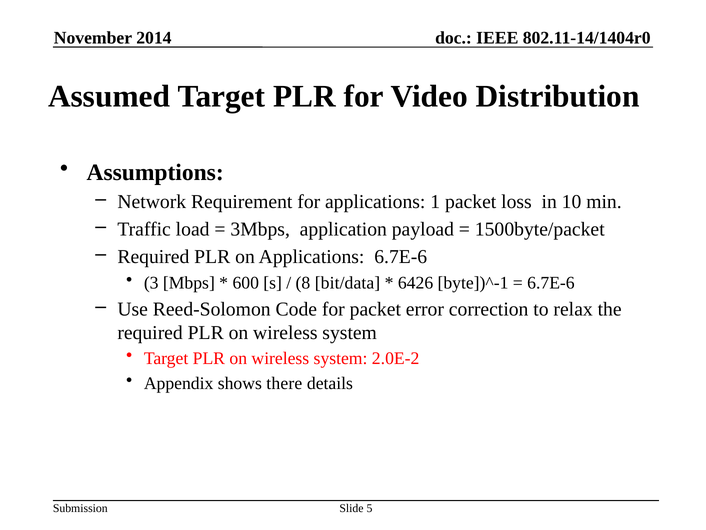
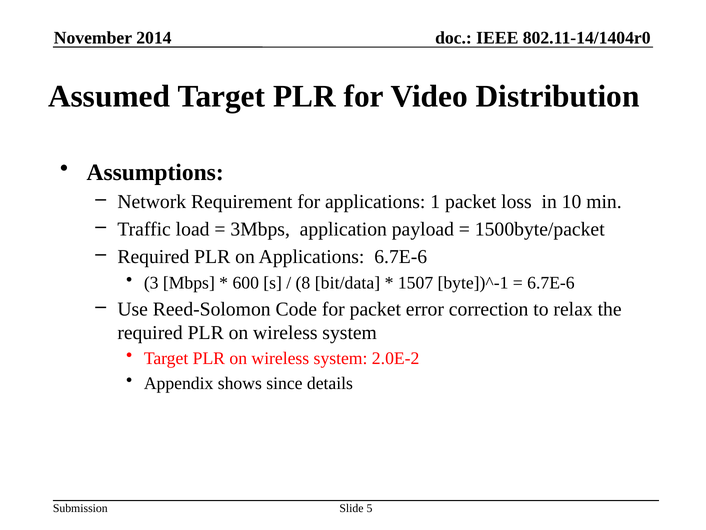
6426: 6426 -> 1507 (416, 282)
there: there -> since (284, 383)
